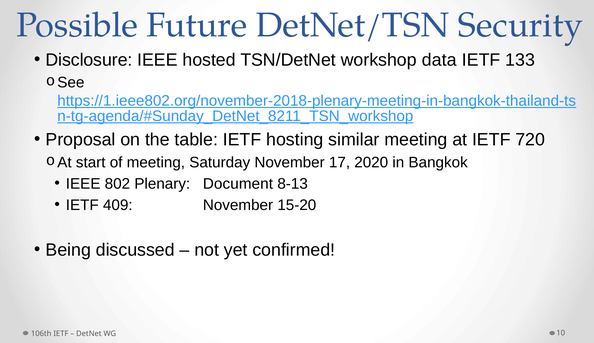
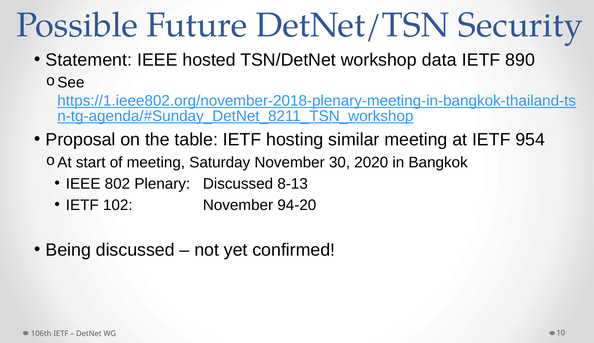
Disclosure: Disclosure -> Statement (89, 60)
133: 133 -> 890 (520, 60)
720: 720 -> 954 (530, 140)
17: 17 -> 30 (340, 162)
Plenary Document: Document -> Discussed (238, 183)
409: 409 -> 102 (118, 205)
15-20: 15-20 -> 94-20 (297, 205)
